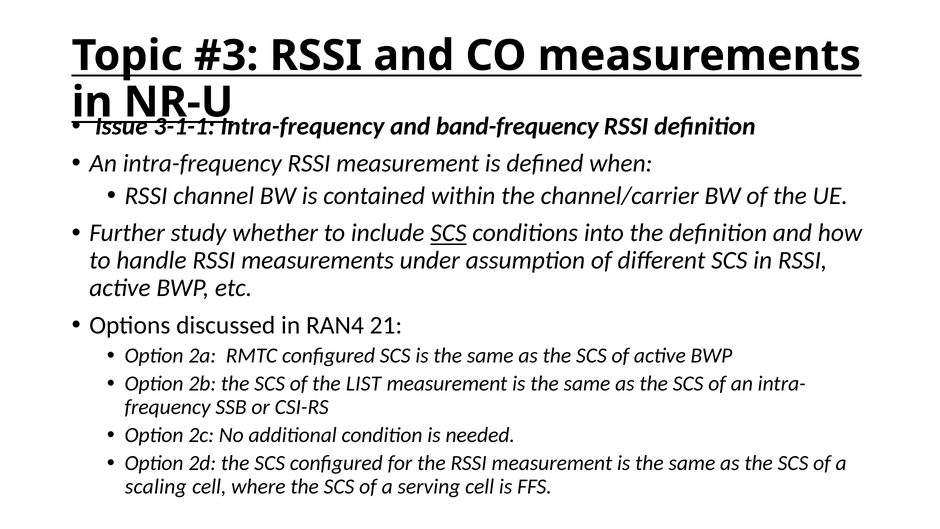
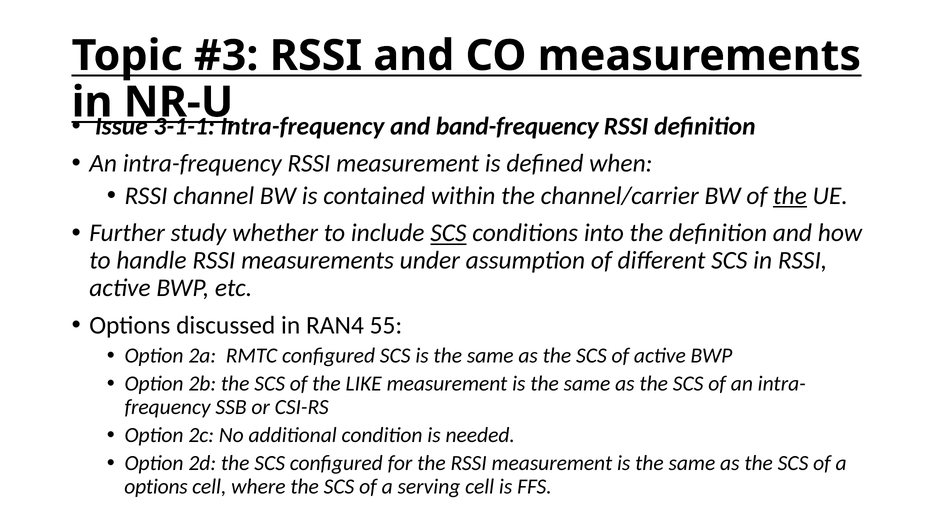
the underline: none -> present (790, 196)
21: 21 -> 55 (386, 325)
LIST: LIST -> LIKE (364, 384)
scaling: scaling -> options (156, 486)
